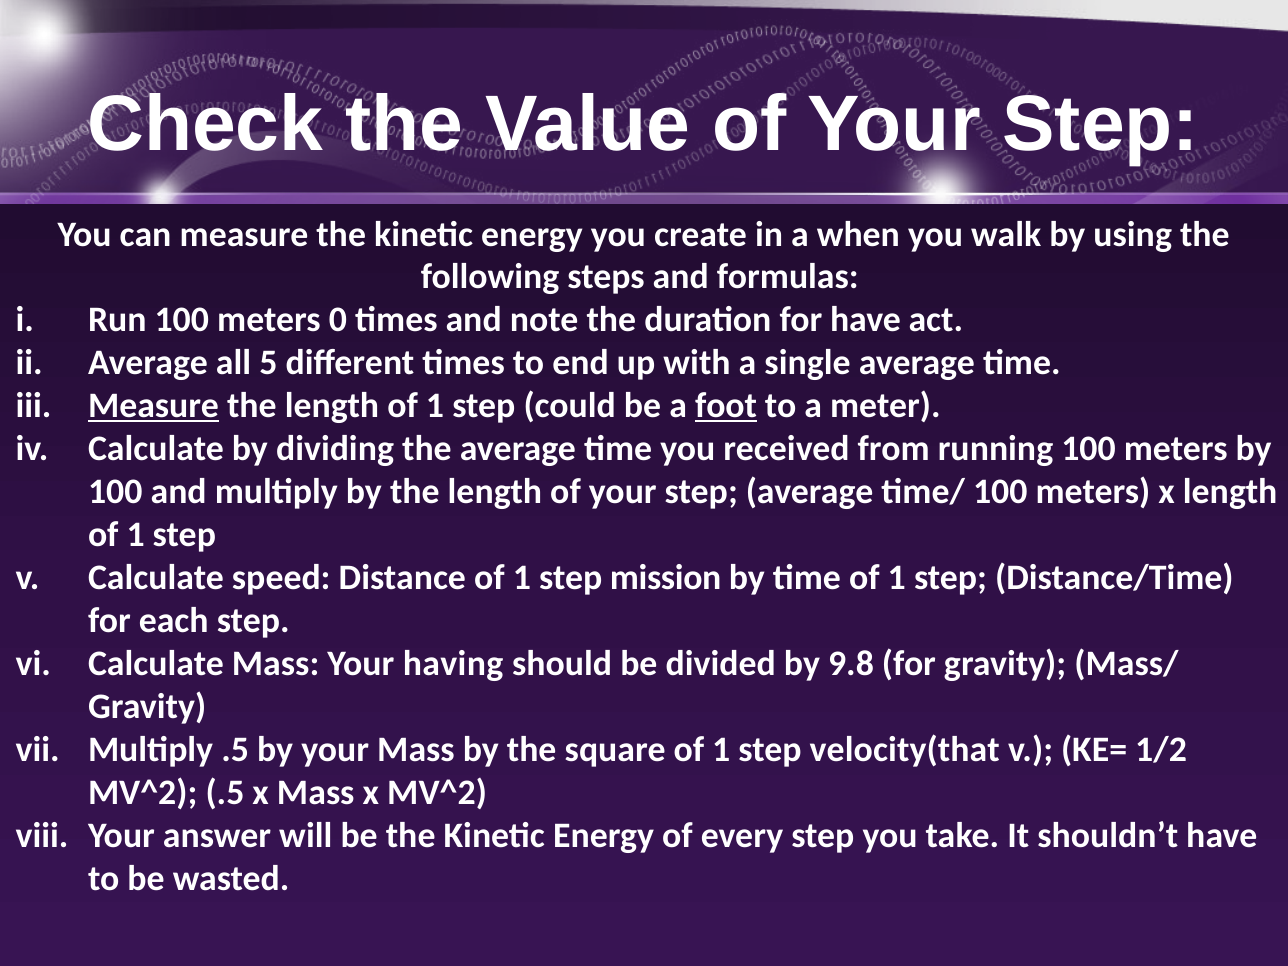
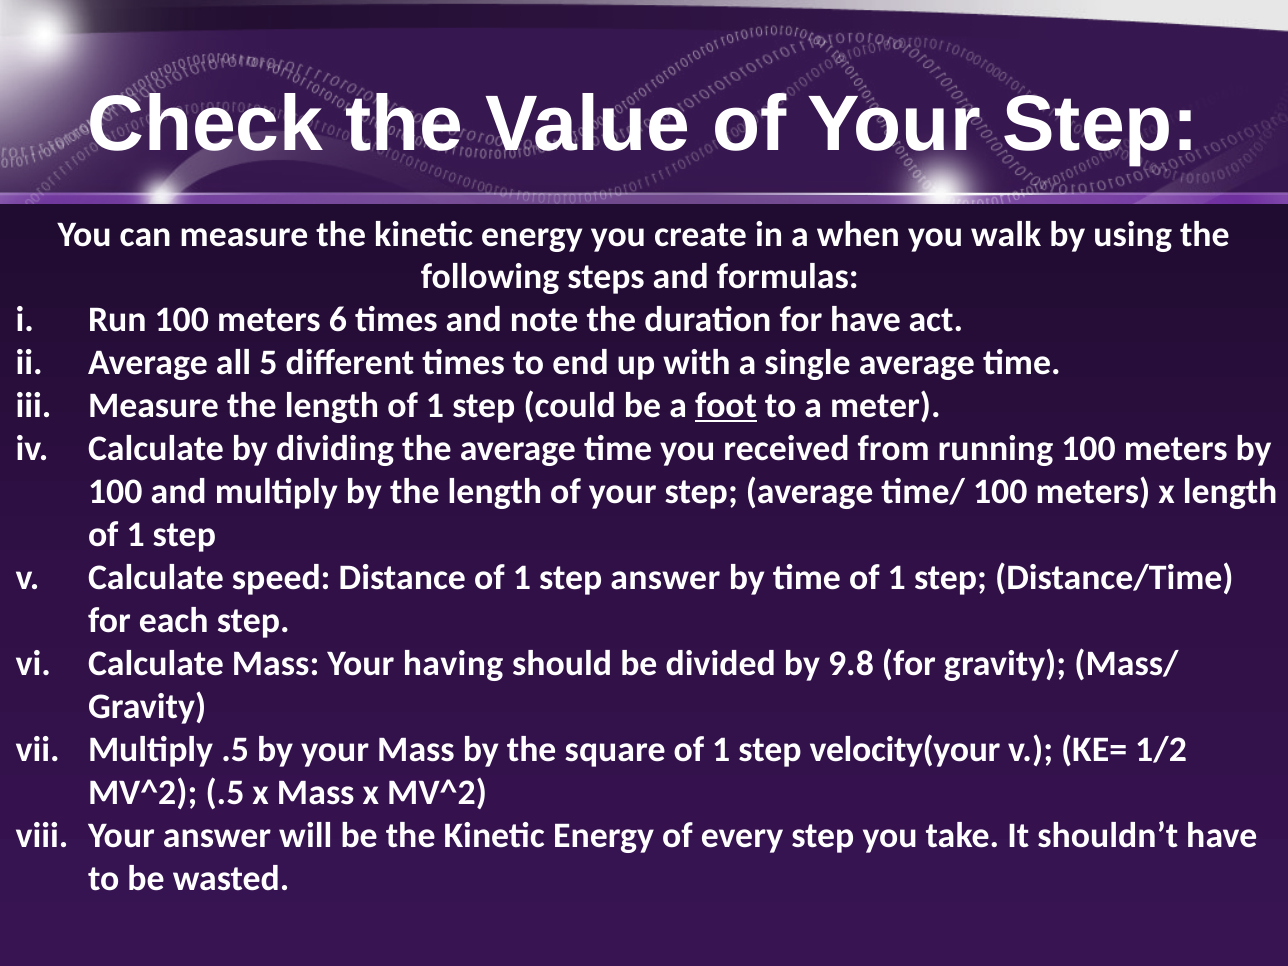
0: 0 -> 6 (338, 320)
Measure underline: present -> none (154, 406)
step mission: mission -> answer (665, 578)
velocity(that: velocity(that -> velocity(your (905, 750)
